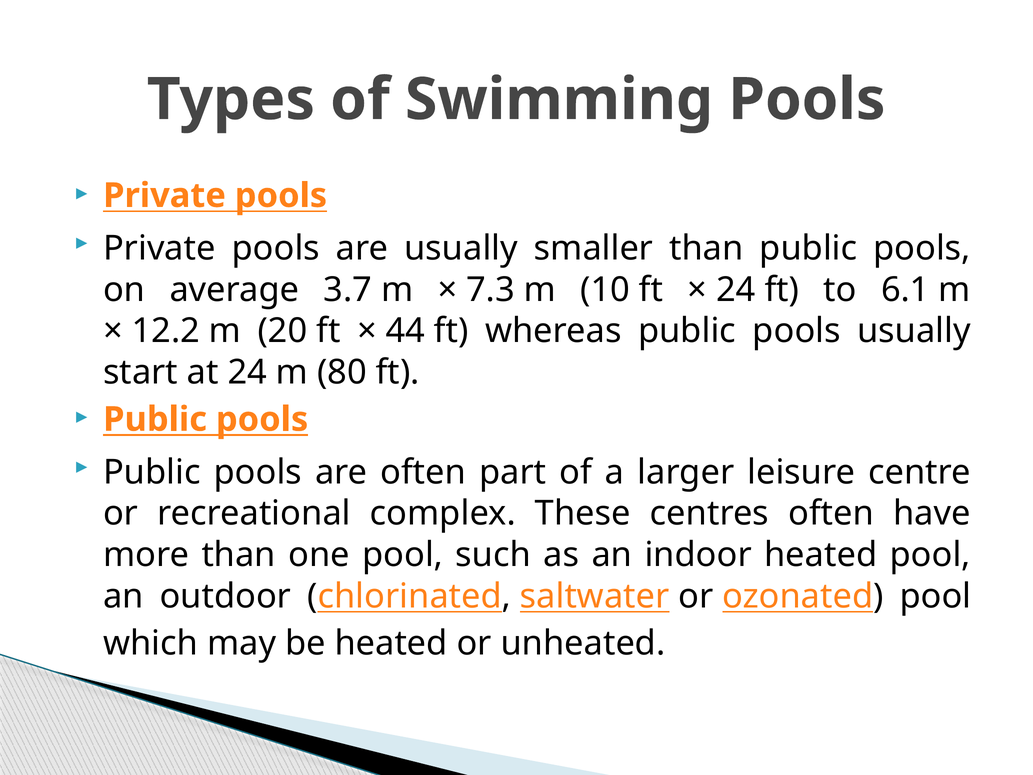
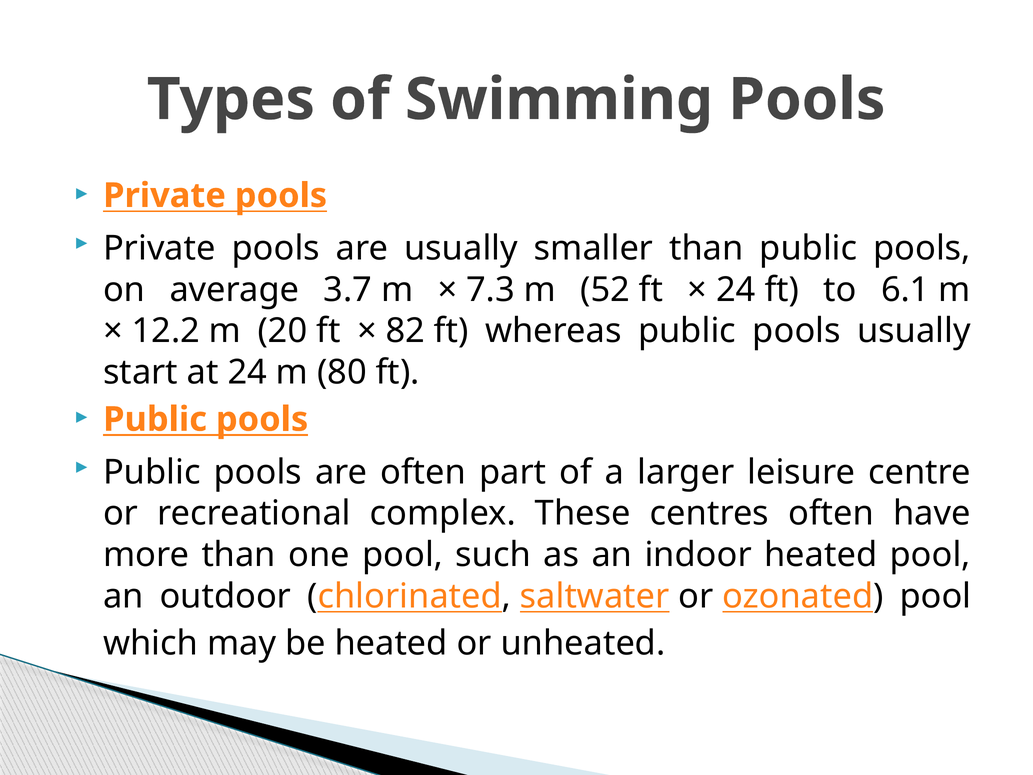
10: 10 -> 52 (605, 290)
44: 44 -> 82 (405, 331)
